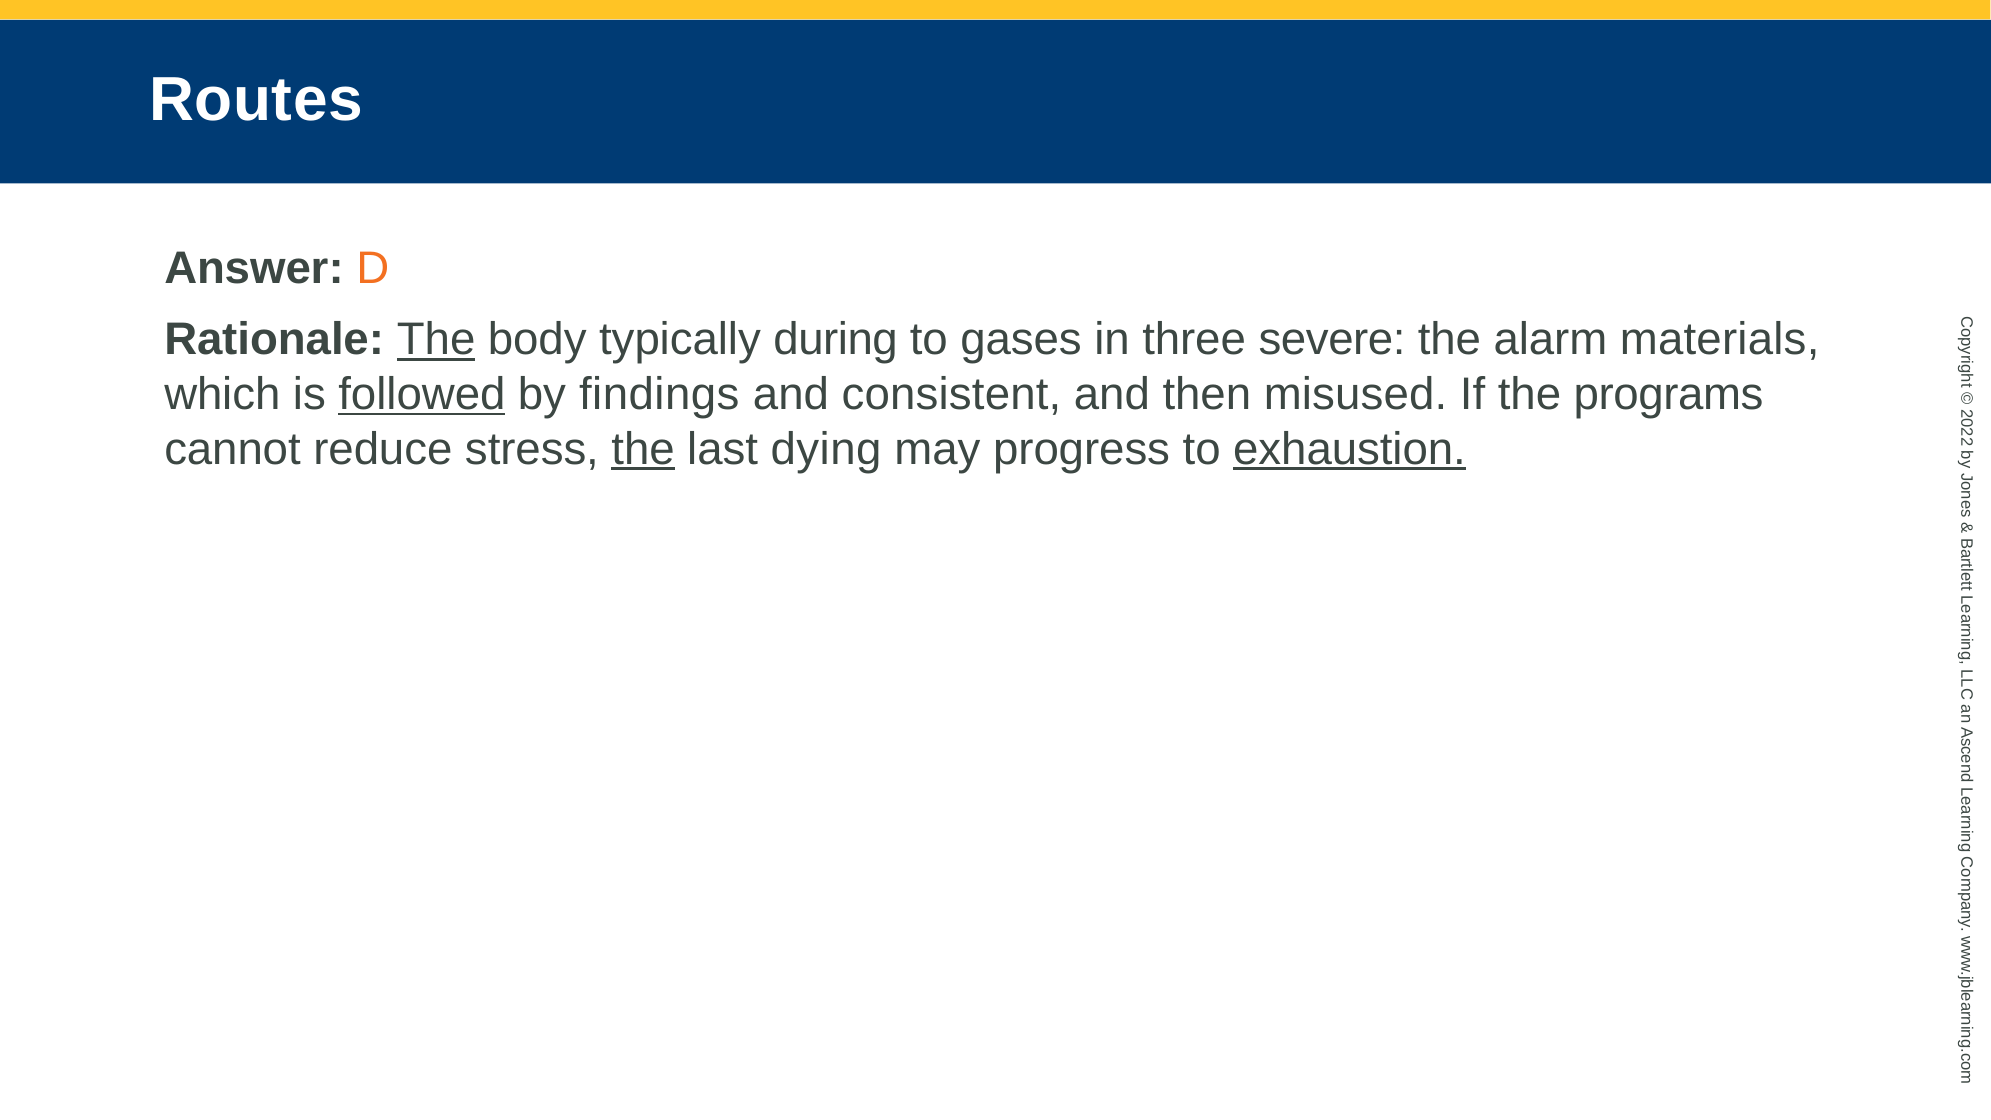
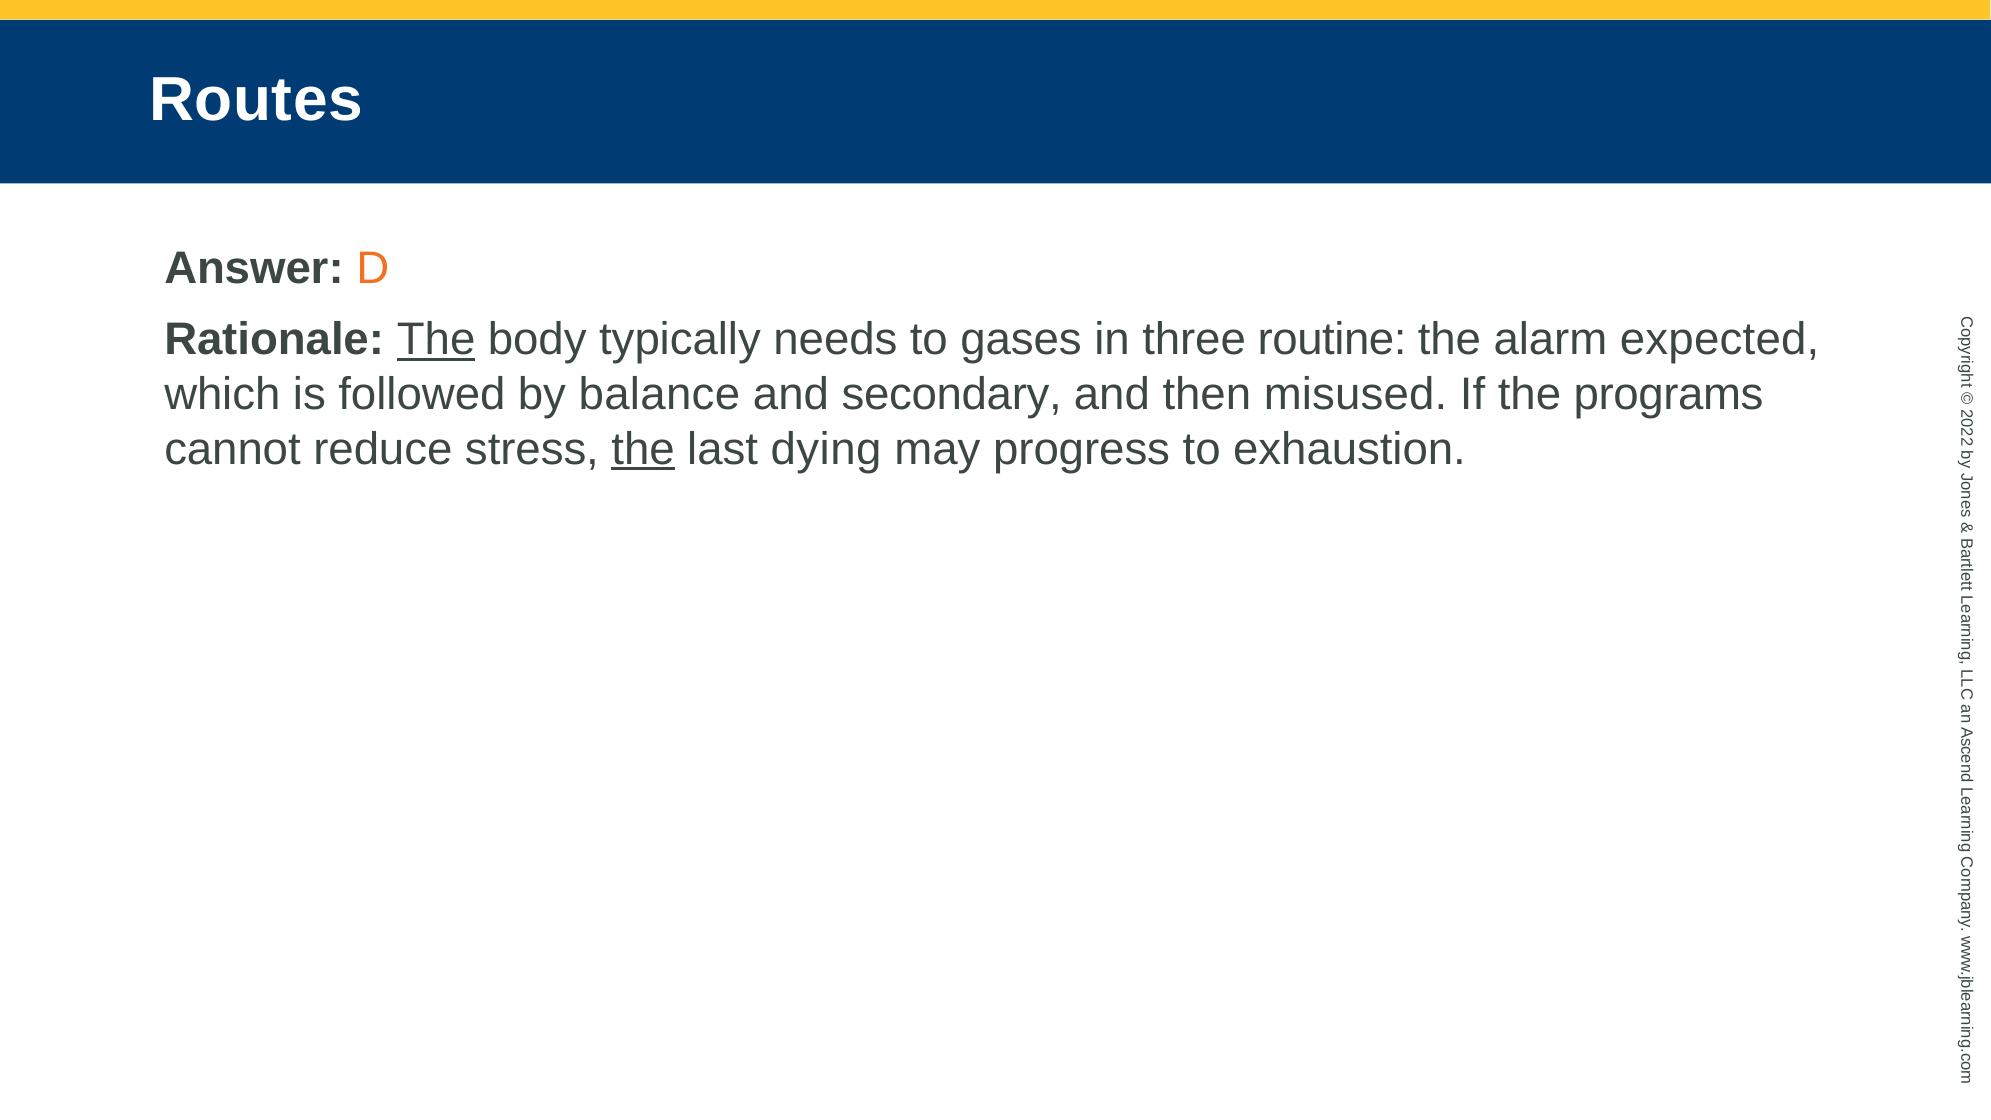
during: during -> needs (835, 340)
severe: severe -> routine (1332, 340)
materials: materials -> expected (1720, 340)
followed underline: present -> none (422, 394)
findings: findings -> balance (659, 394)
consistent: consistent -> secondary (952, 394)
exhaustion underline: present -> none (1349, 449)
